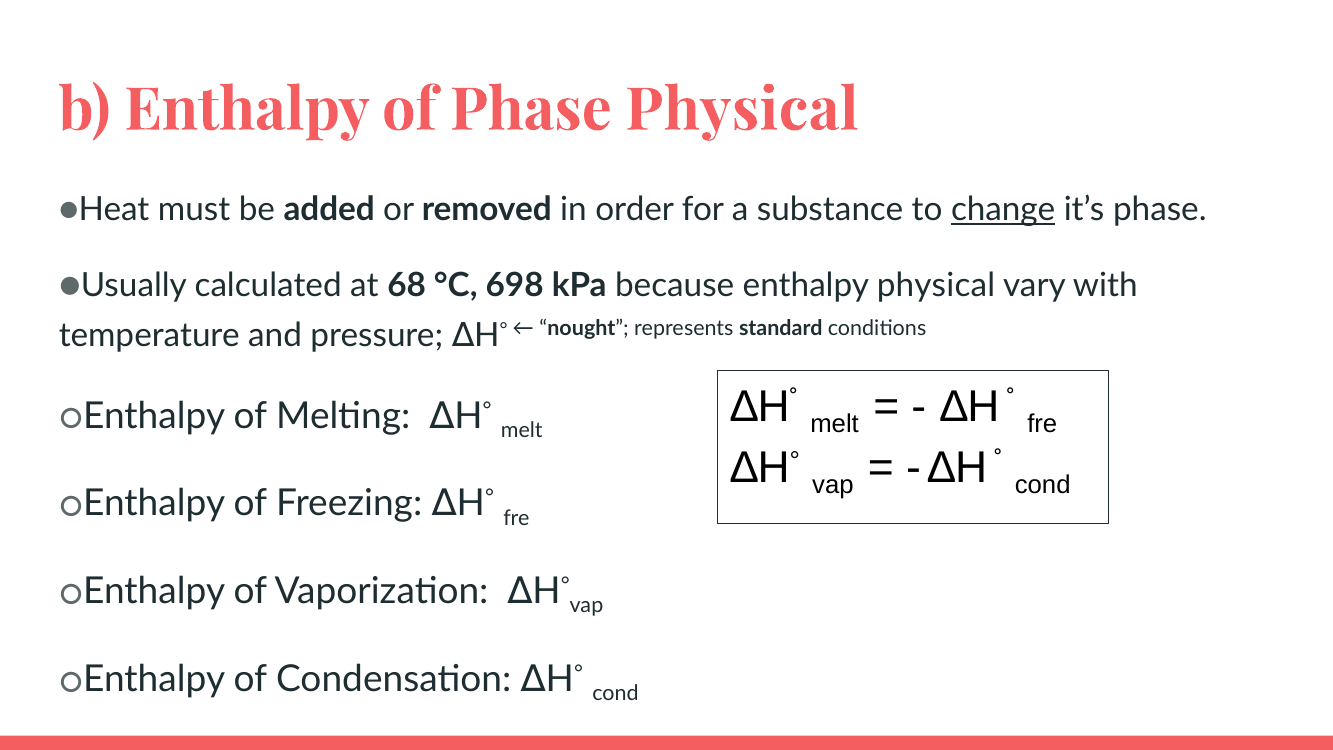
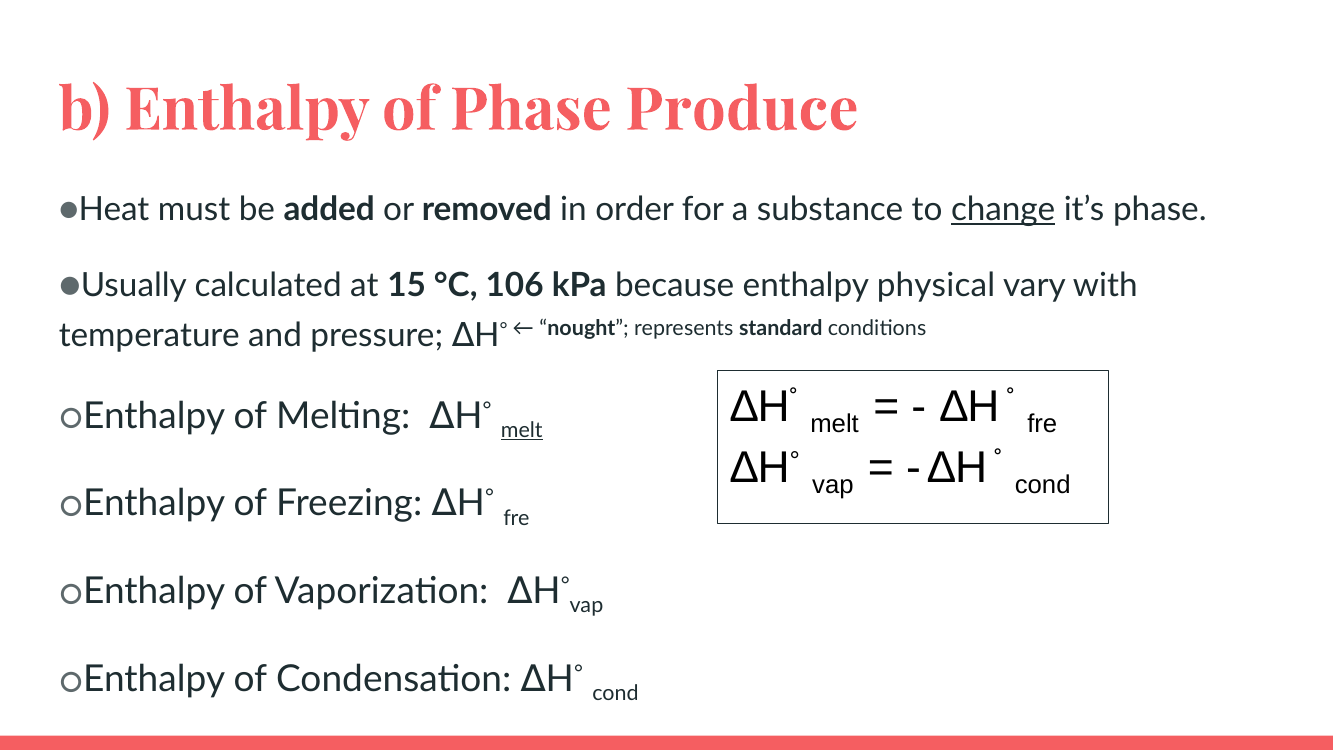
Phase Physical: Physical -> Produce (742, 110)
68: 68 -> 15 (407, 285)
698: 698 -> 106 (515, 285)
melt underline: none -> present (522, 430)
